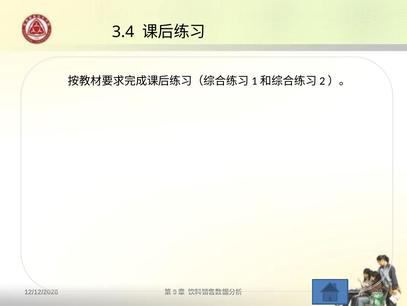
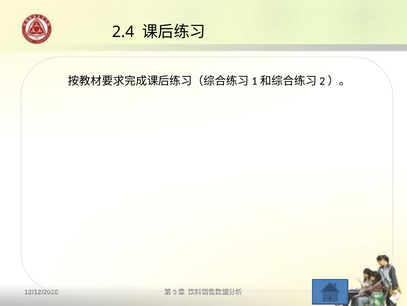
3.4: 3.4 -> 2.4 (123, 32)
